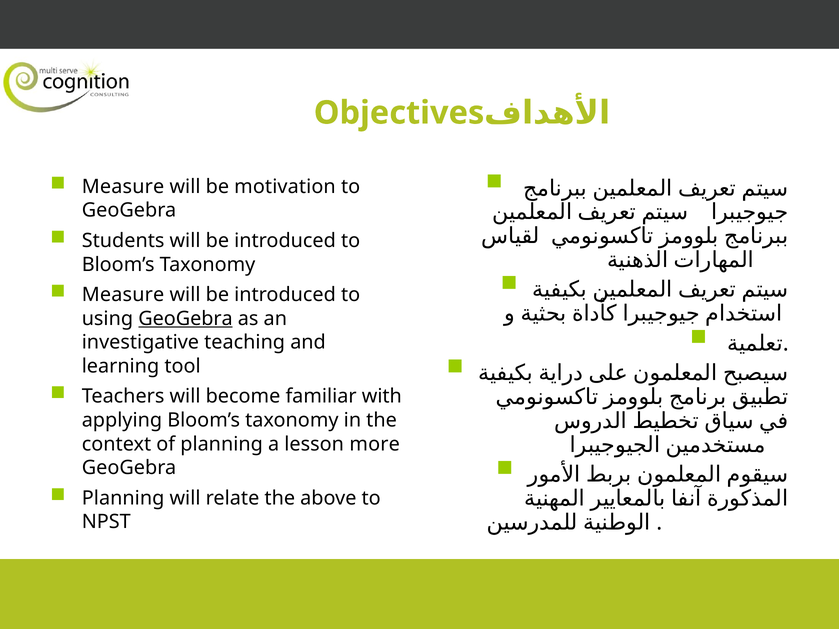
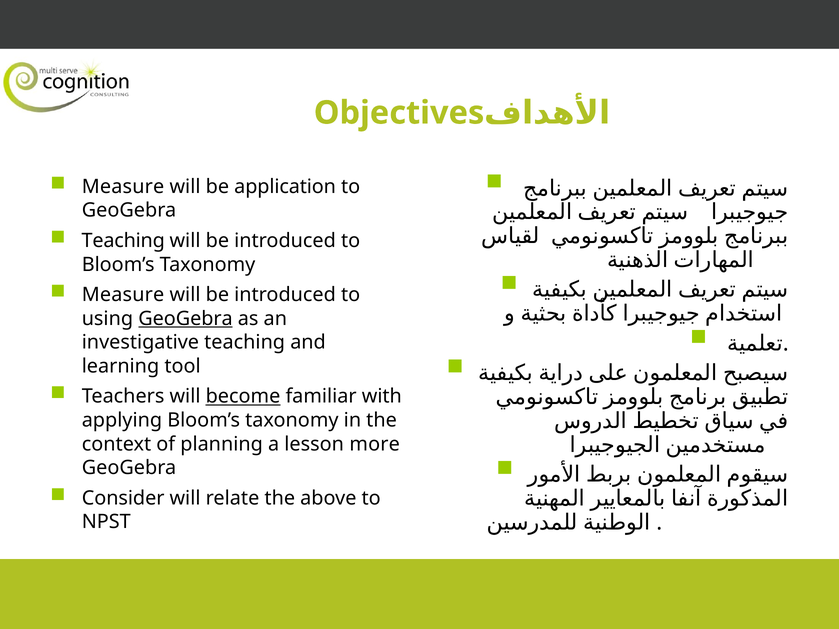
motivation: motivation -> application (285, 187)
Students: Students -> Teaching (123, 241)
become underline: none -> present (243, 397)
Planning: Planning -> Consider (123, 498)
